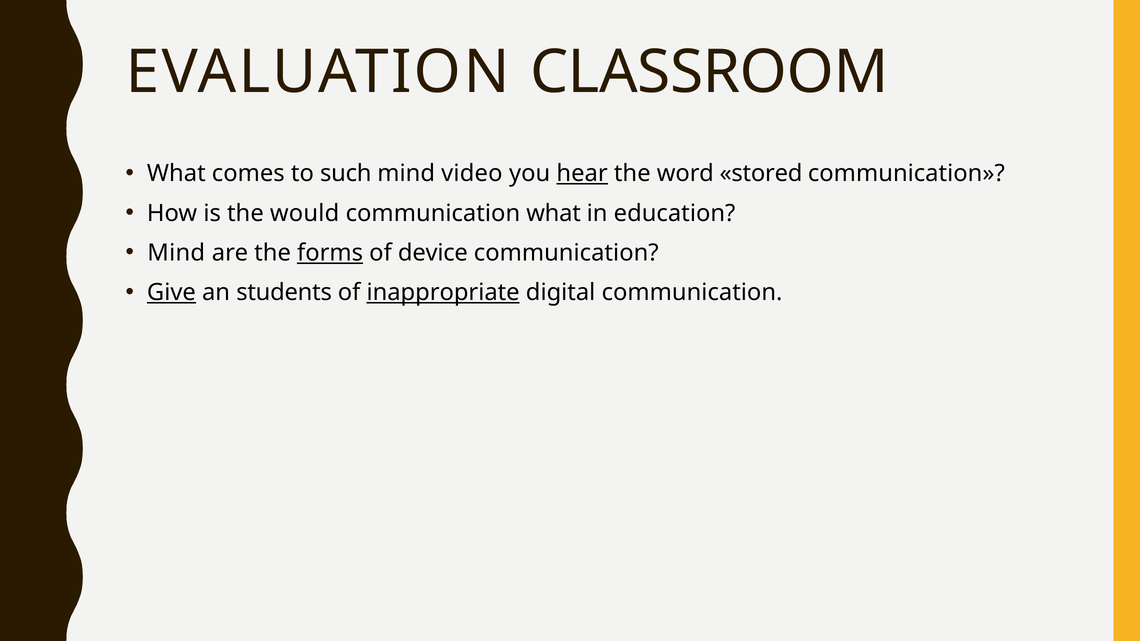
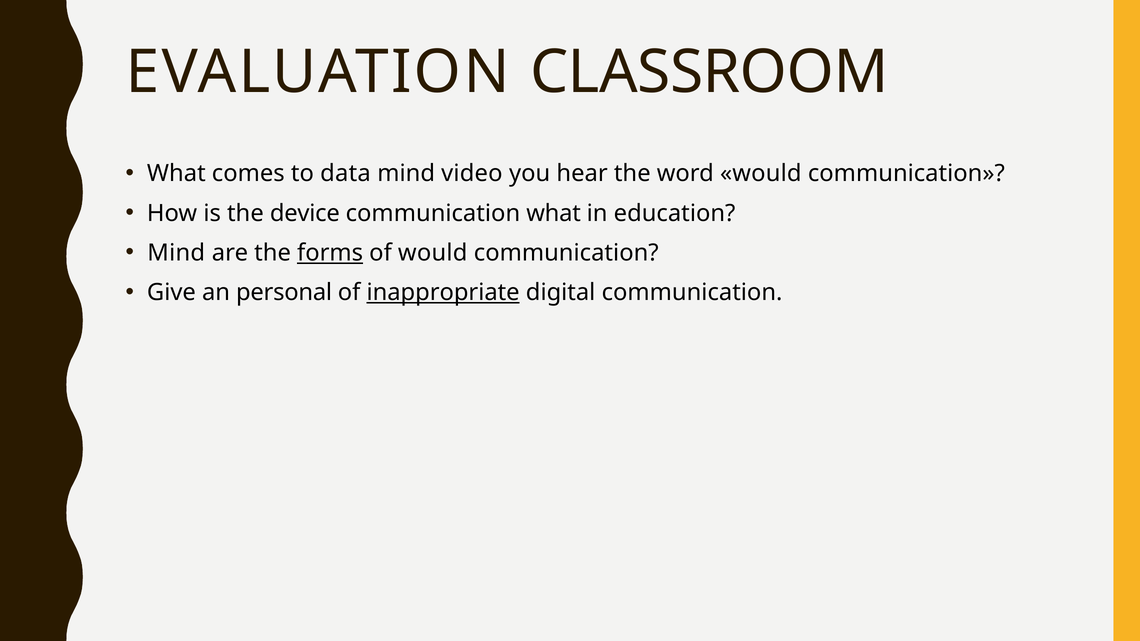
such: such -> data (346, 174)
hear underline: present -> none (582, 174)
word stored: stored -> would (761, 174)
would: would -> device (305, 213)
of device: device -> would (433, 253)
Give underline: present -> none (171, 293)
students: students -> personal (284, 293)
